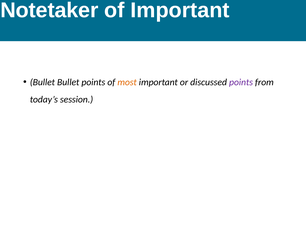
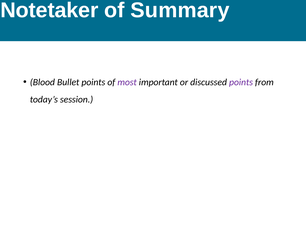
of Important: Important -> Summary (180, 10)
Bullet: Bullet -> Blood (42, 82)
most colour: orange -> purple (127, 82)
